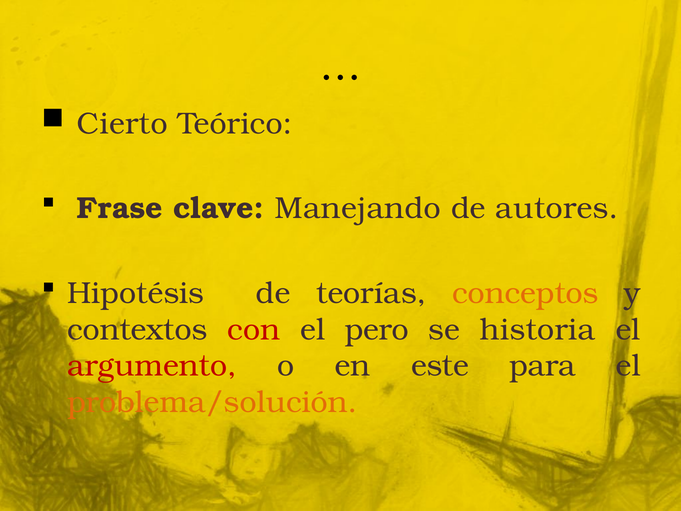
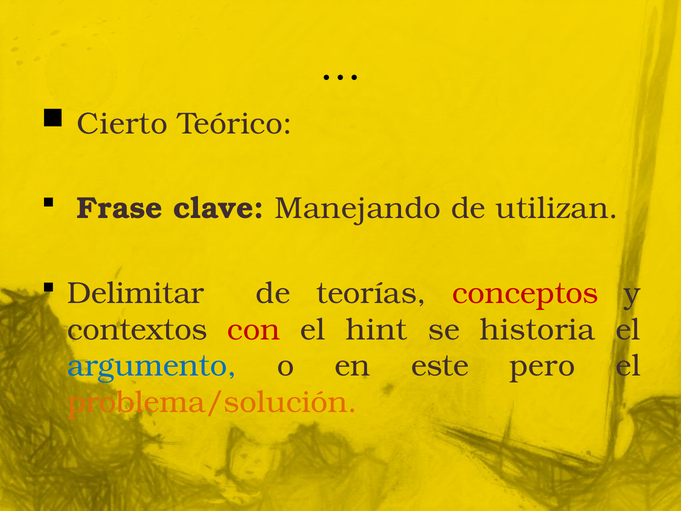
autores: autores -> utilizan (557, 208)
Hipotésis: Hipotésis -> Delimitar (136, 293)
conceptos colour: orange -> red (525, 293)
pero: pero -> hint (377, 329)
argumento colour: red -> blue (152, 366)
para: para -> pero (542, 366)
